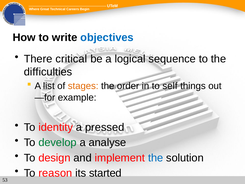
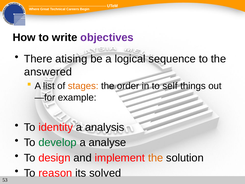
objectives colour: blue -> purple (107, 38)
critical: critical -> atising (71, 59)
difficulties: difficulties -> answered (48, 72)
pressed: pressed -> analysis (105, 127)
the colour: blue -> orange (156, 158)
started: started -> solved (105, 173)
